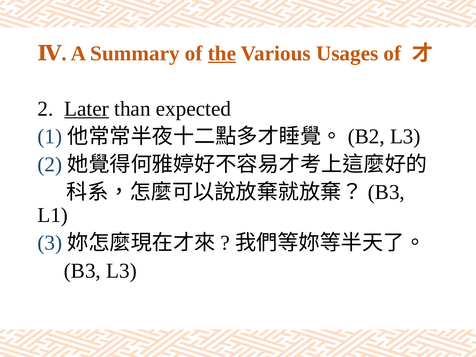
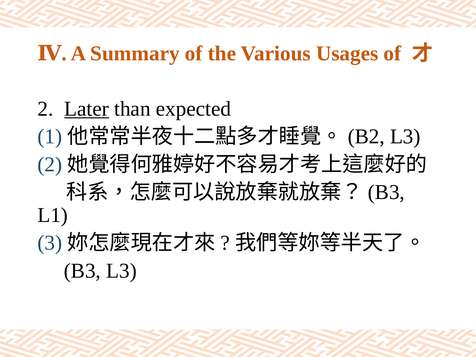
the underline: present -> none (222, 53)
